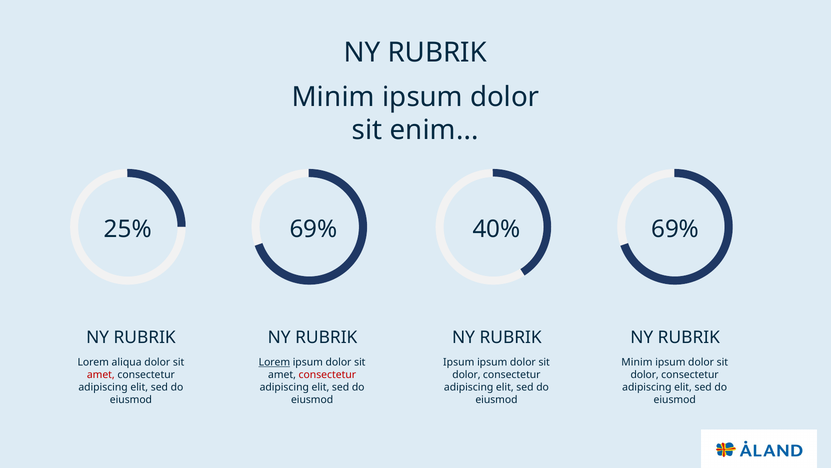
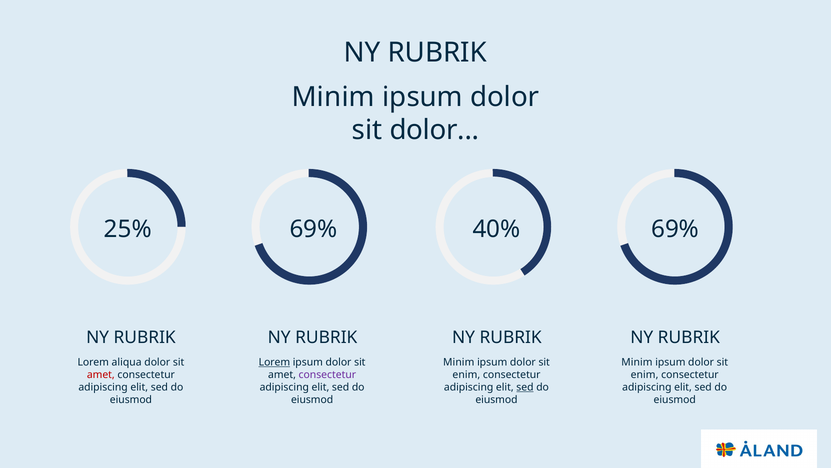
sit enim: enim -> dolor (434, 130)
Ipsum: Ipsum -> Minim (459, 362)
consectetur colour: red -> purple (327, 374)
dolor: dolor -> enim (466, 374)
dolor: dolor -> enim (645, 374)
sed underline: none -> present (525, 387)
